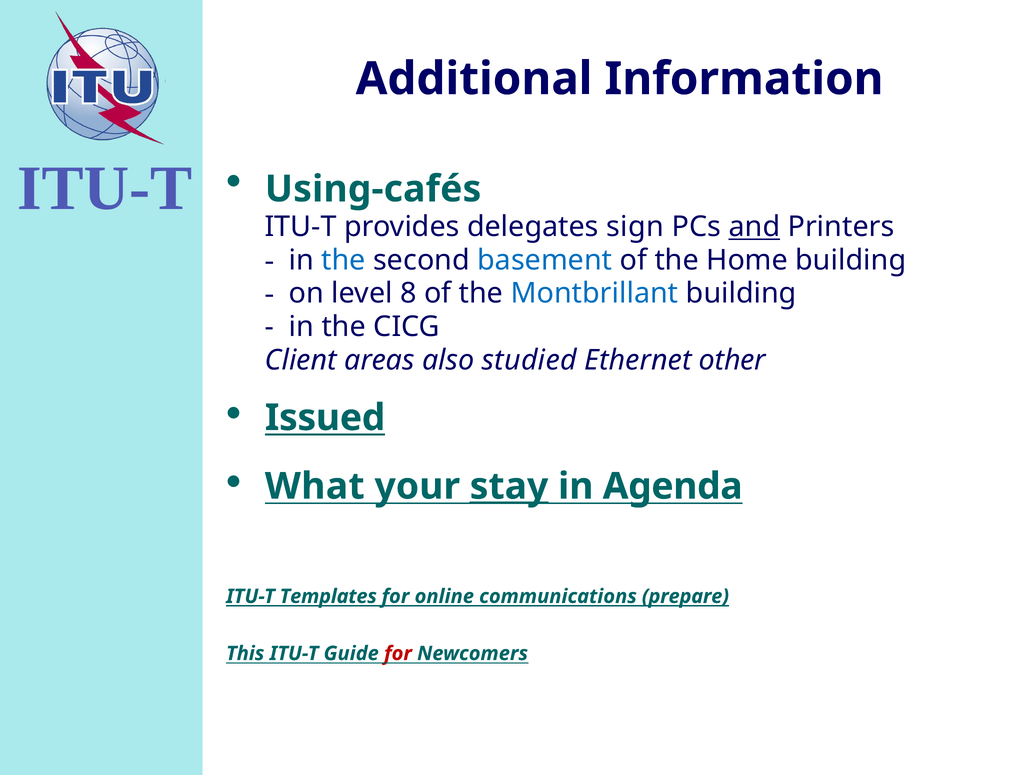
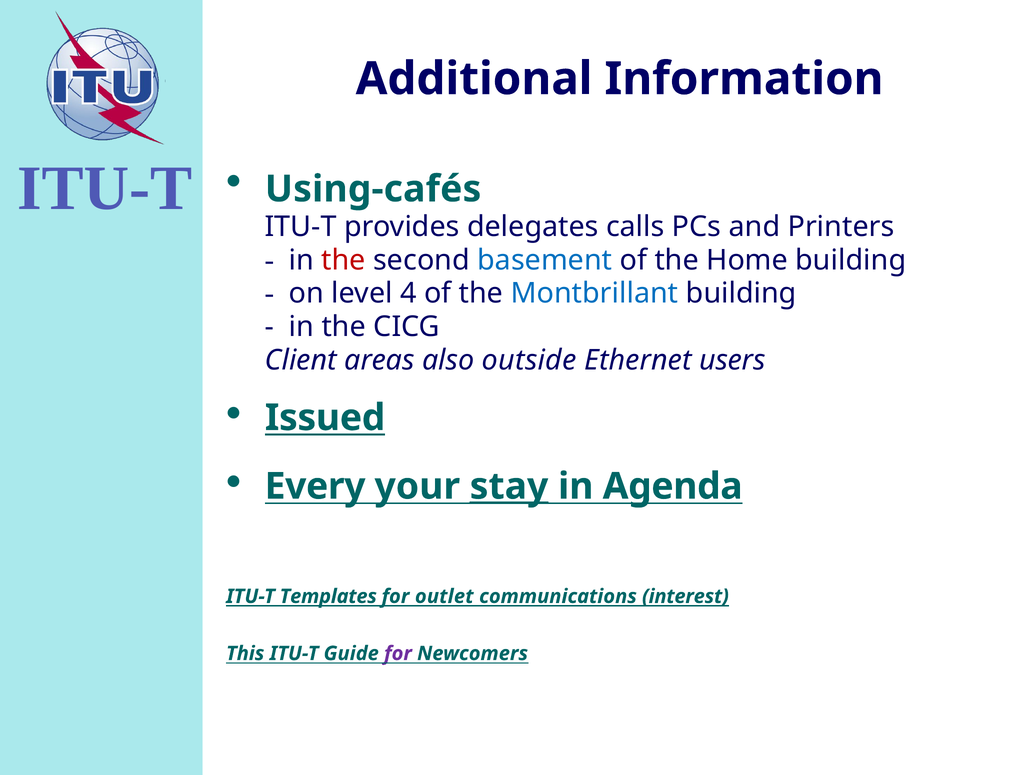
sign: sign -> calls (635, 227)
and underline: present -> none (754, 227)
the colour: blue -> red (344, 260)
8: 8 -> 4 (408, 293)
studied: studied -> outside (529, 360)
other: other -> users (732, 360)
What: What -> Every (315, 486)
online: online -> outlet (444, 596)
prepare: prepare -> interest (685, 596)
for colour: red -> purple (398, 653)
